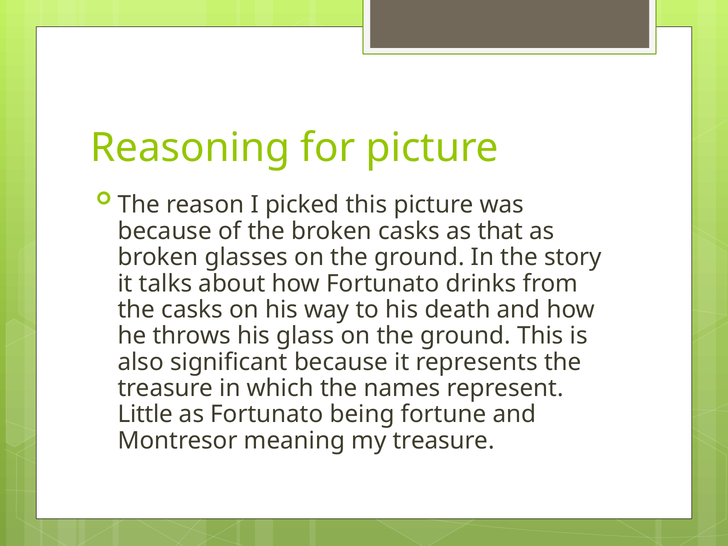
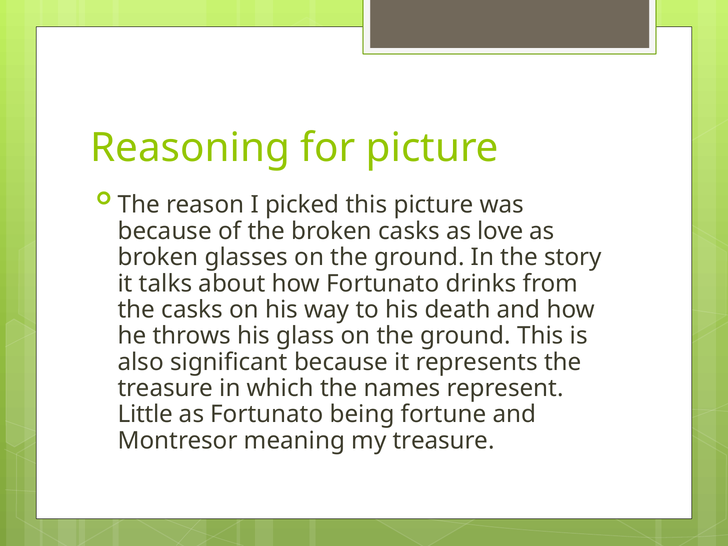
that: that -> love (500, 231)
